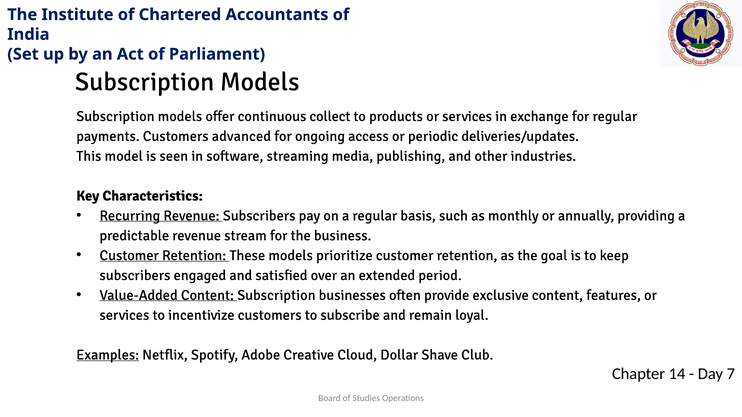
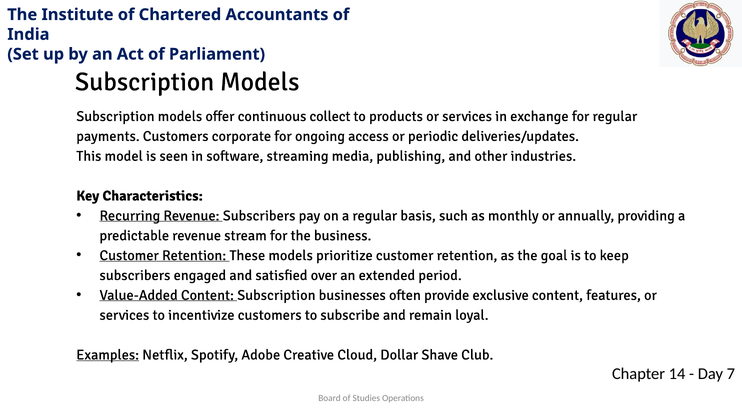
advanced: advanced -> corporate (241, 136)
